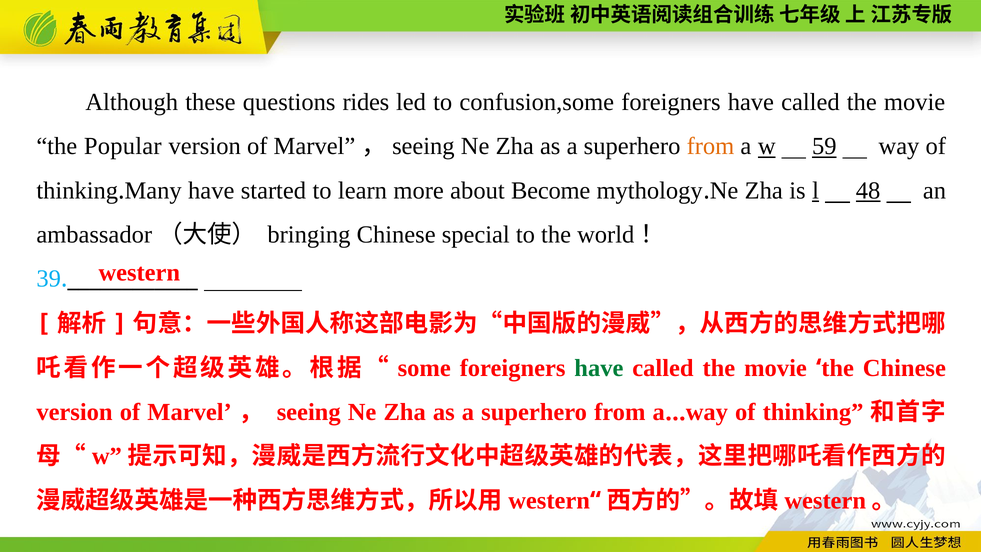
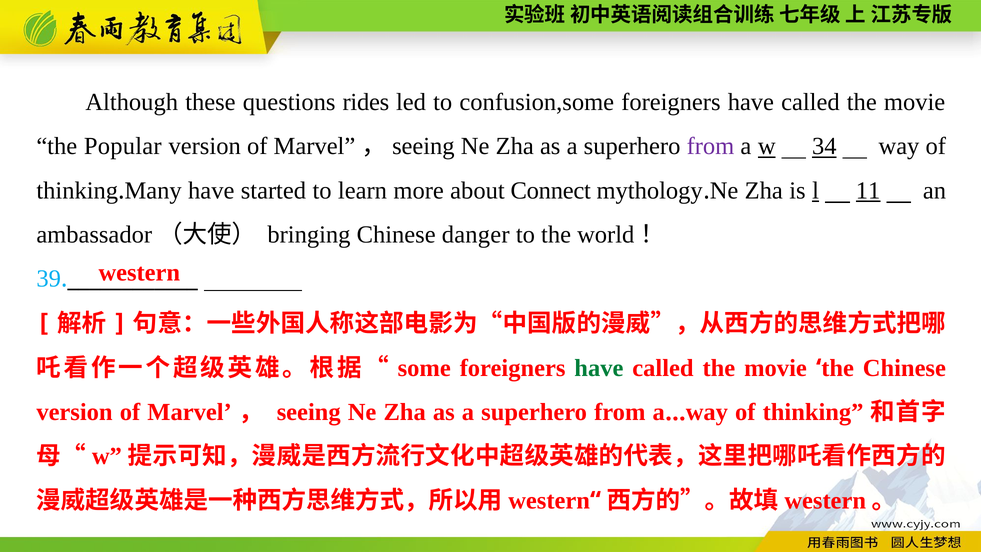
from colour: orange -> purple (710, 146)
59: 59 -> 34 (824, 146)
Become: Become -> Connect (551, 190)
48: 48 -> 11 (868, 190)
special: special -> danger (476, 235)
